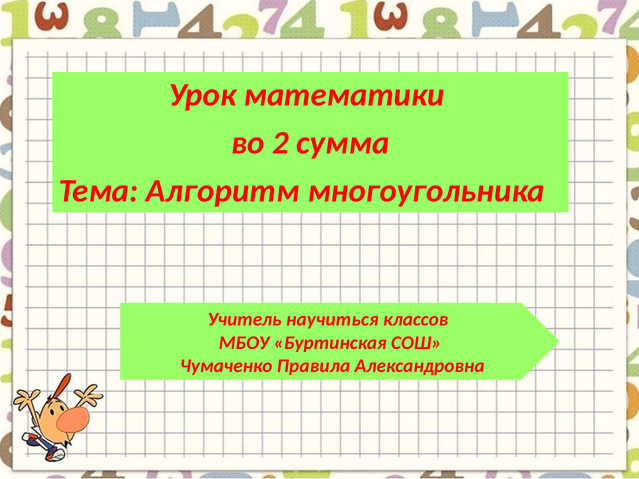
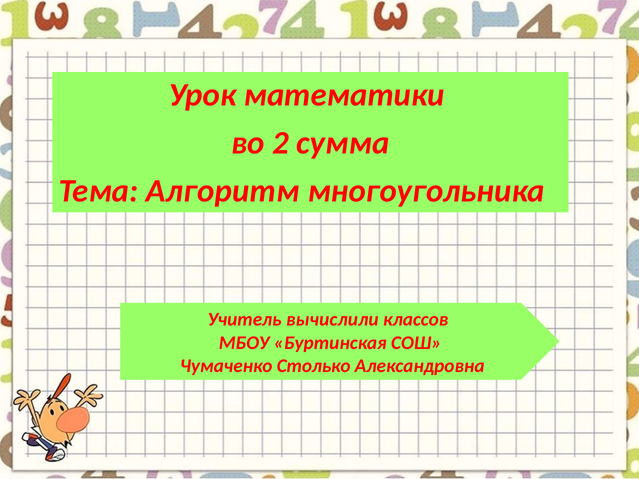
научиться: научиться -> вычислили (332, 320)
Правила: Правила -> Столько (314, 366)
